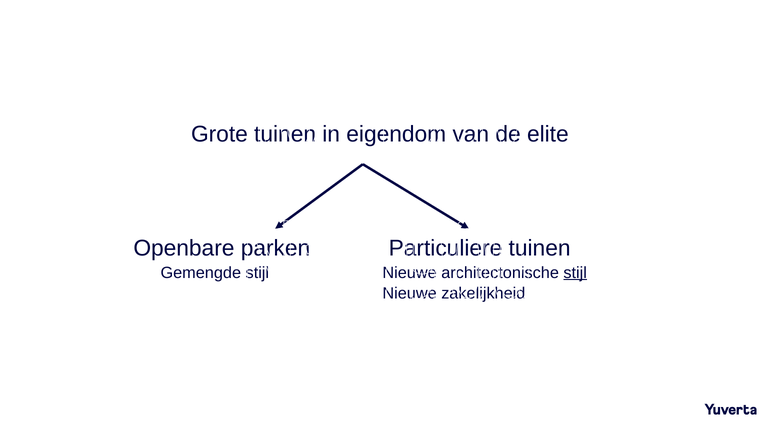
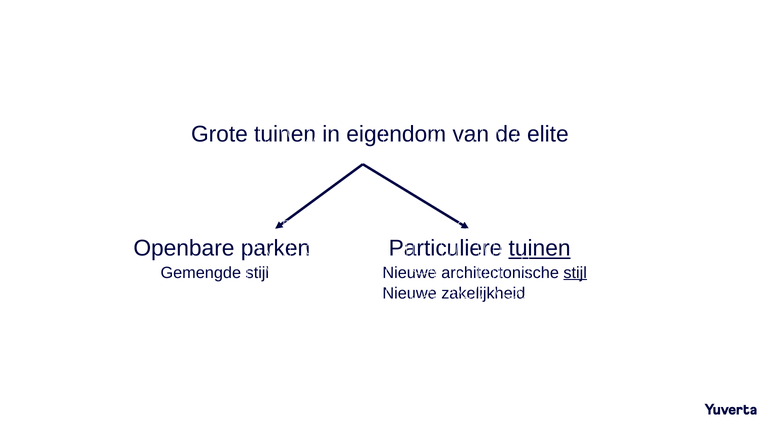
tuinen underline: none -> present (540, 249)
